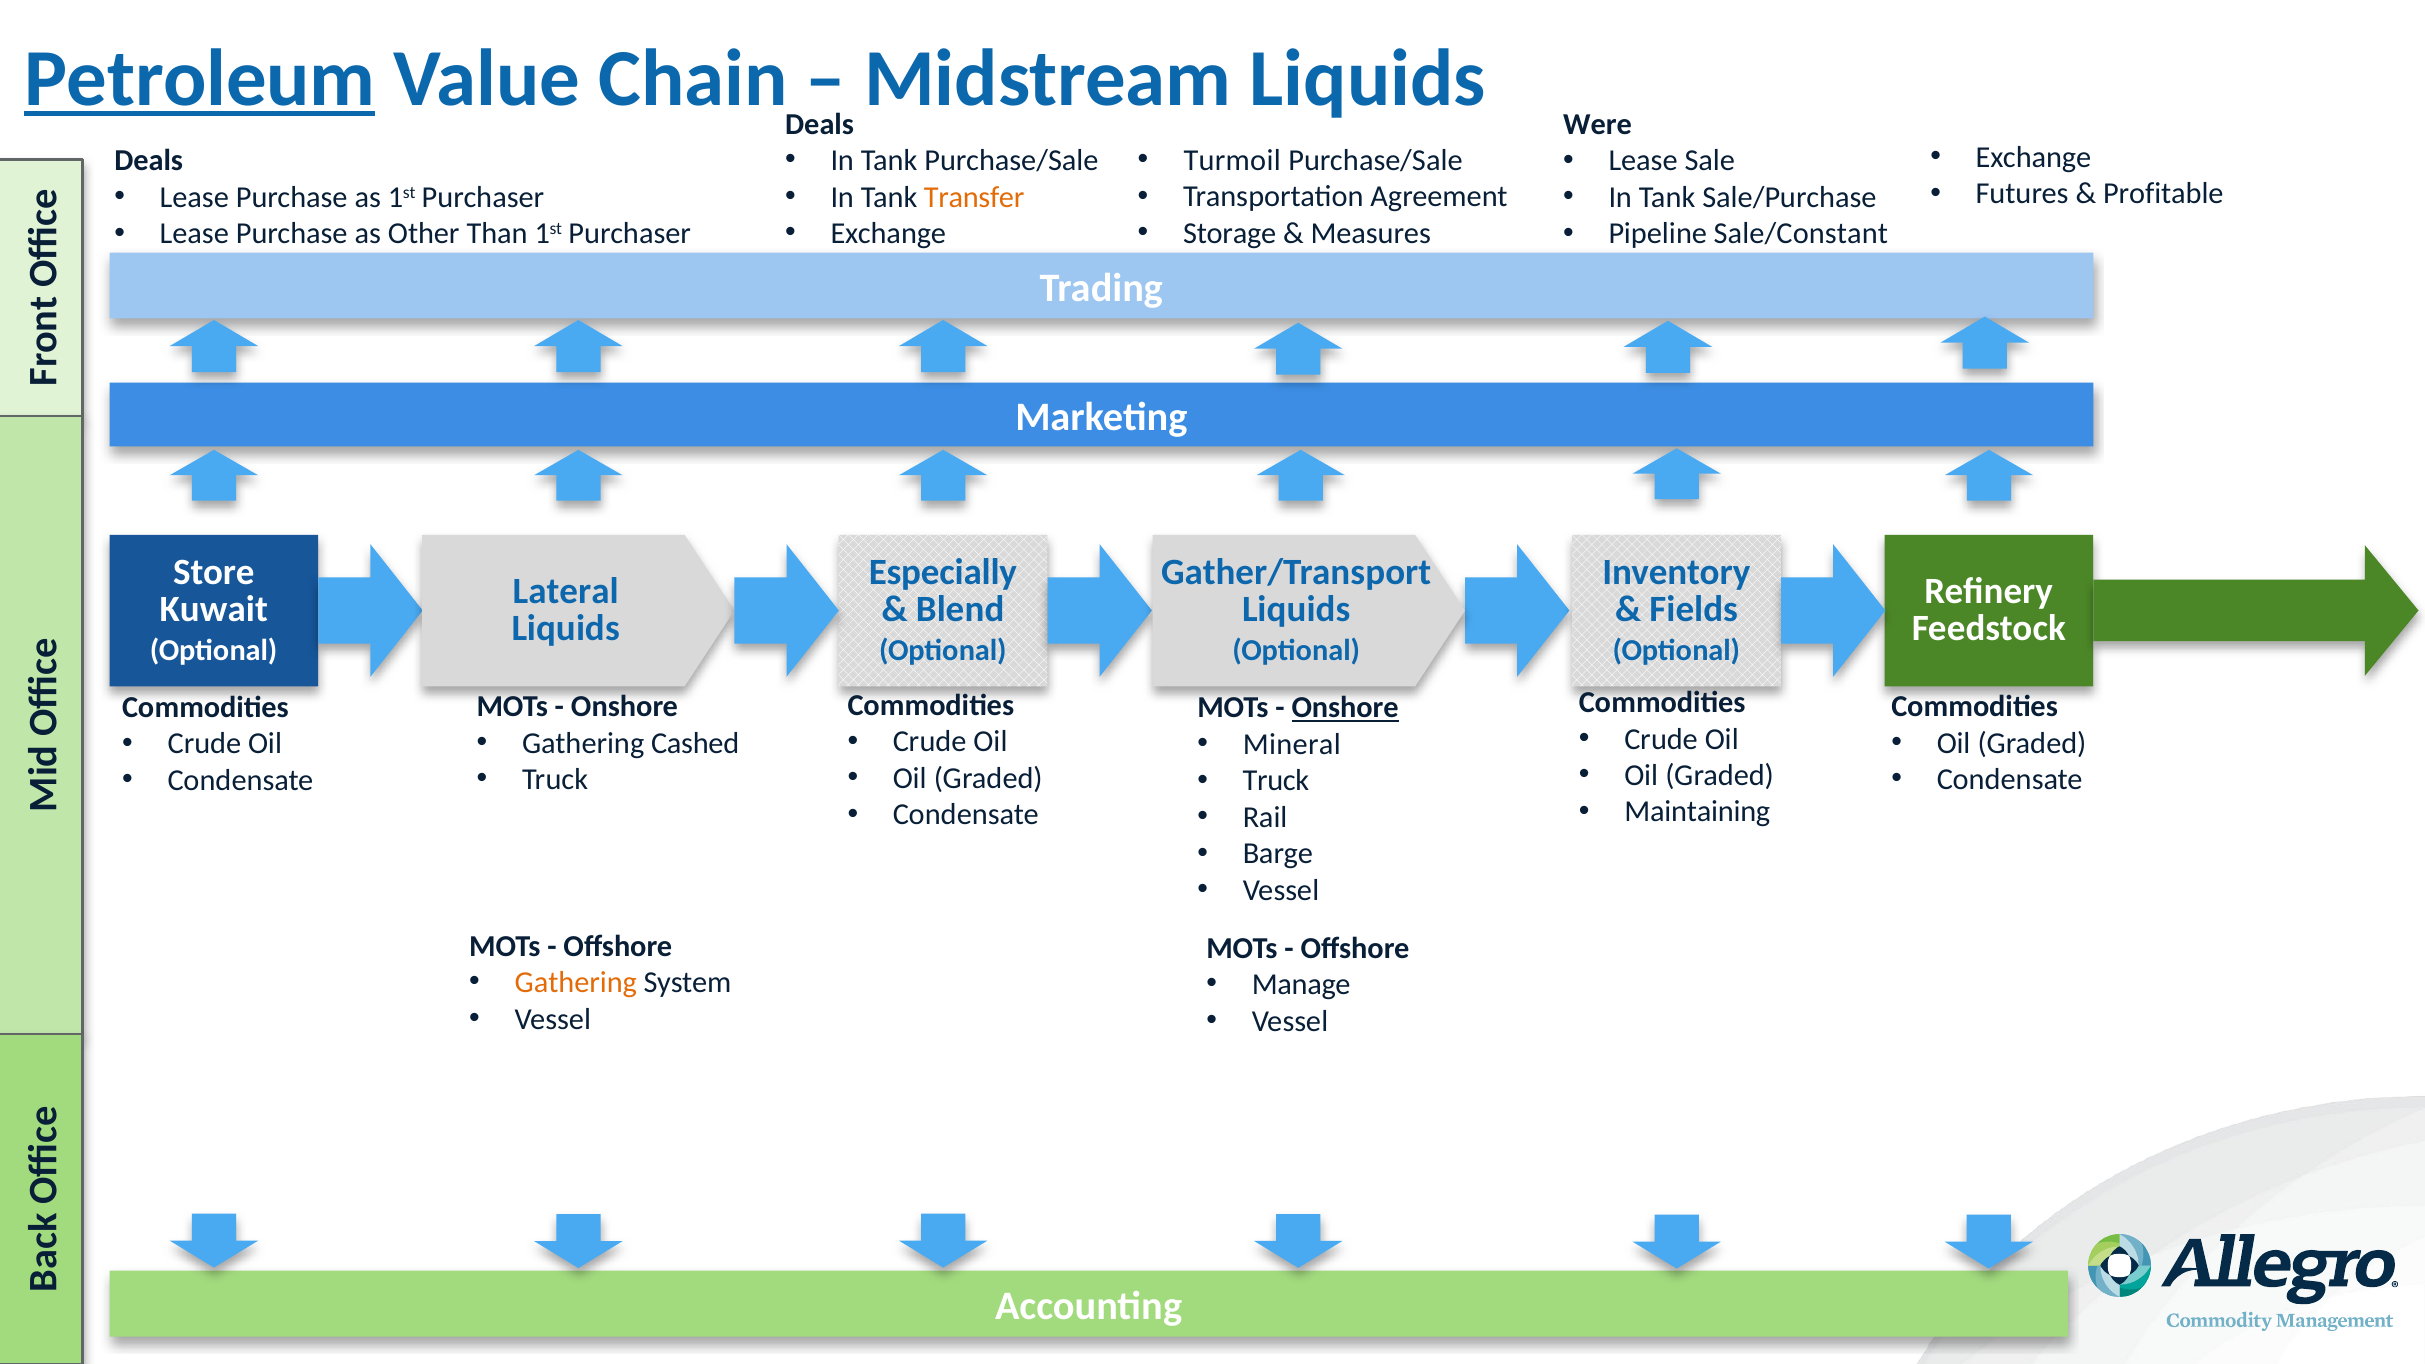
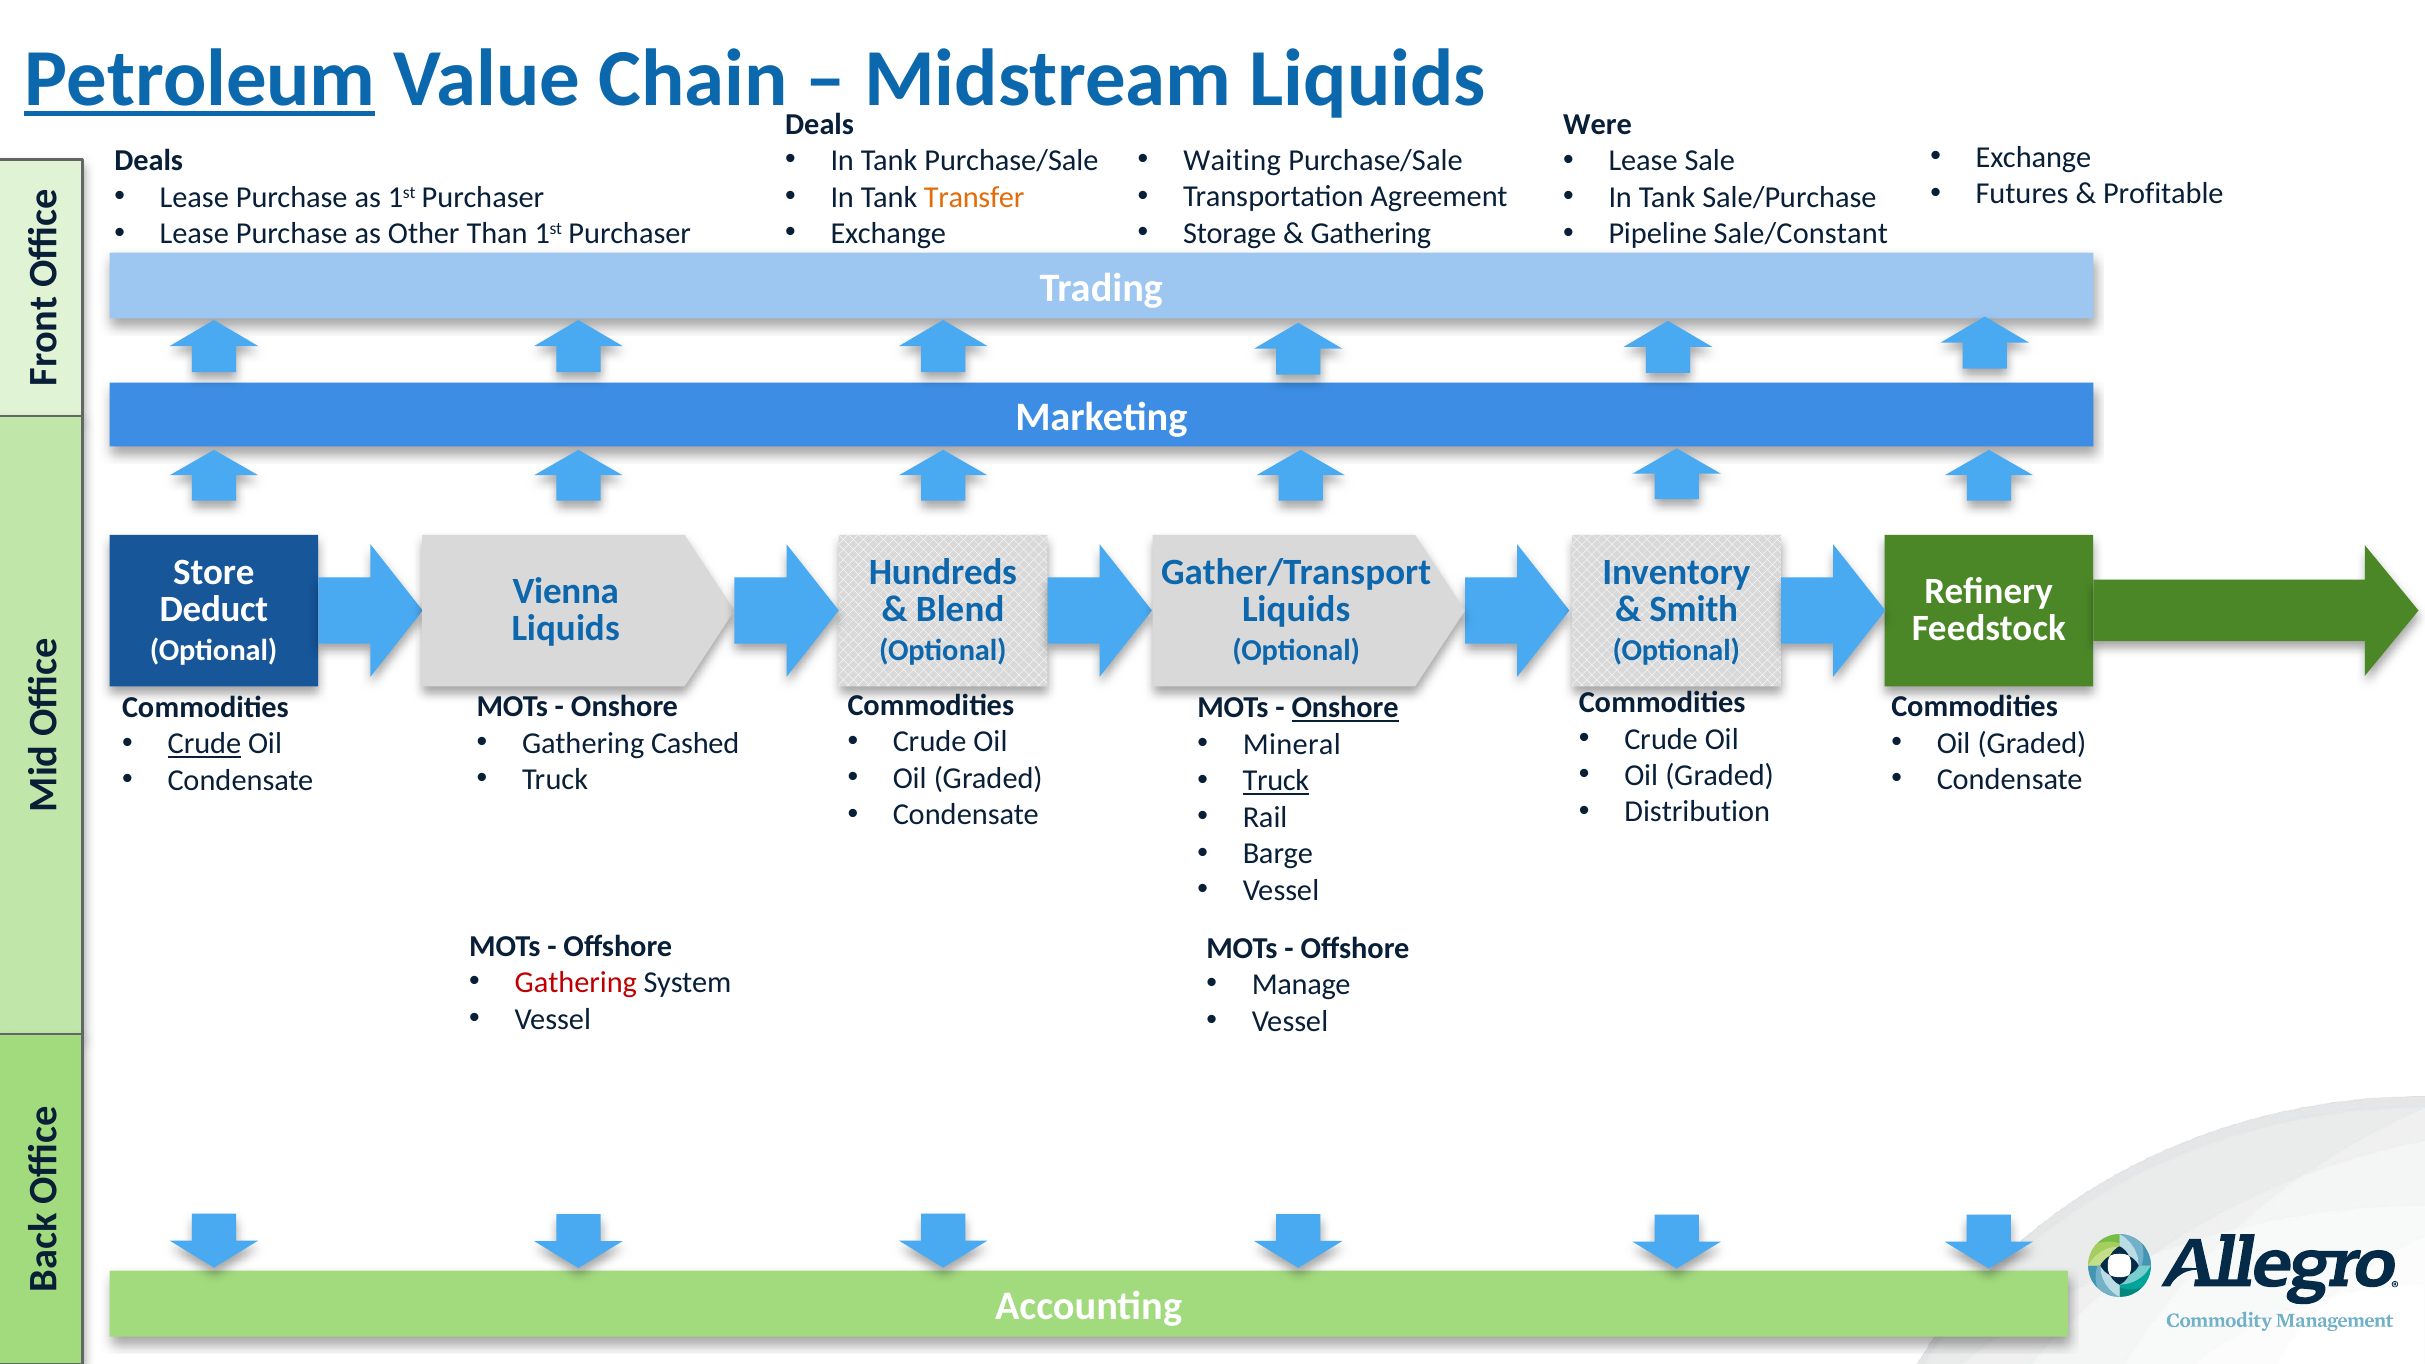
Turmoil: Turmoil -> Waiting (1232, 160)
Measures: Measures -> Gathering (1371, 233)
Especially: Especially -> Hundreds (943, 572)
Lateral: Lateral -> Vienna (566, 591)
Kuwait: Kuwait -> Deduct (214, 609)
Fields: Fields -> Smith (1694, 609)
Crude underline: none -> present (204, 744)
Truck underline: none -> present (1276, 781)
Maintaining: Maintaining -> Distribution (1697, 812)
Gathering colour: orange -> red (576, 983)
